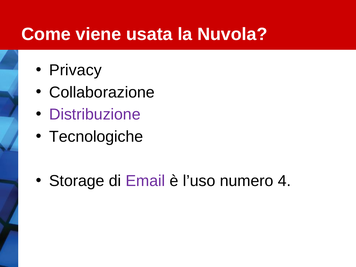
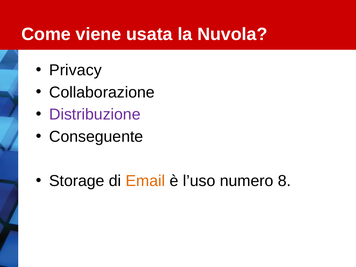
Tecnologiche: Tecnologiche -> Conseguente (96, 137)
Email colour: purple -> orange (145, 181)
4: 4 -> 8 (284, 181)
